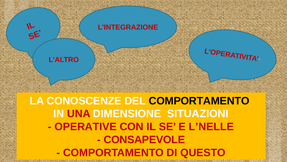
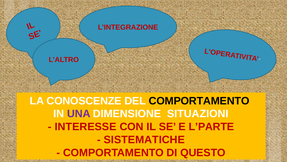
UNA colour: red -> purple (79, 113)
OPERATIVE: OPERATIVE -> INTERESSE (86, 126)
L’NELLE: L’NELLE -> L’PARTE (211, 126)
CONSAPEVOLE: CONSAPEVOLE -> SISTEMATICHE (144, 139)
